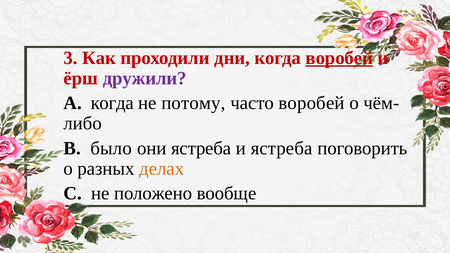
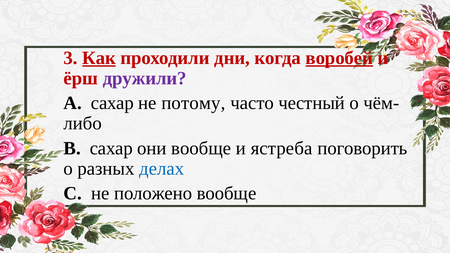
Как underline: none -> present (99, 58)
A когда: когда -> сахар (112, 103)
часто воробей: воробей -> честный (312, 103)
B было: было -> сахар (111, 148)
они ястреба: ястреба -> вообще (201, 148)
делах colour: orange -> blue (162, 169)
